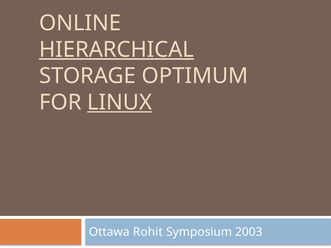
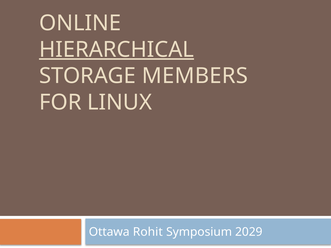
OPTIMUM: OPTIMUM -> MEMBERS (195, 76)
LINUX underline: present -> none (120, 103)
2003: 2003 -> 2029 (249, 232)
